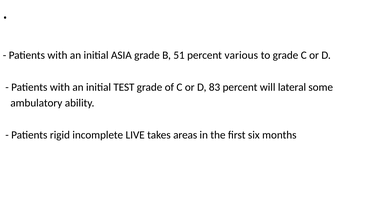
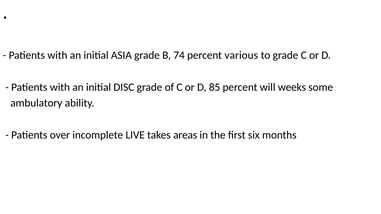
51: 51 -> 74 (179, 55)
TEST: TEST -> DISC (124, 87)
83: 83 -> 85 (215, 87)
lateral: lateral -> weeks (292, 87)
rigid: rigid -> over (60, 135)
